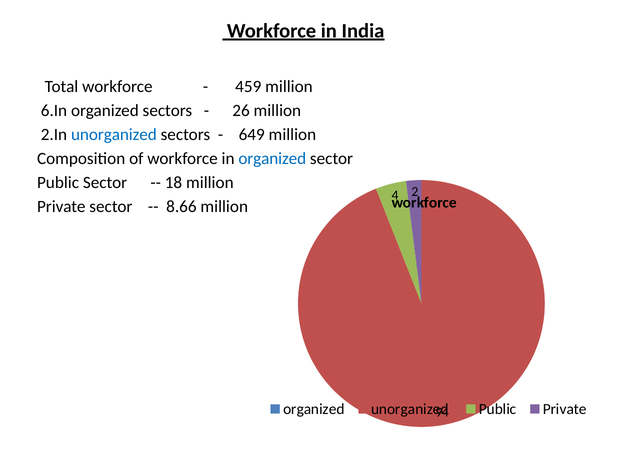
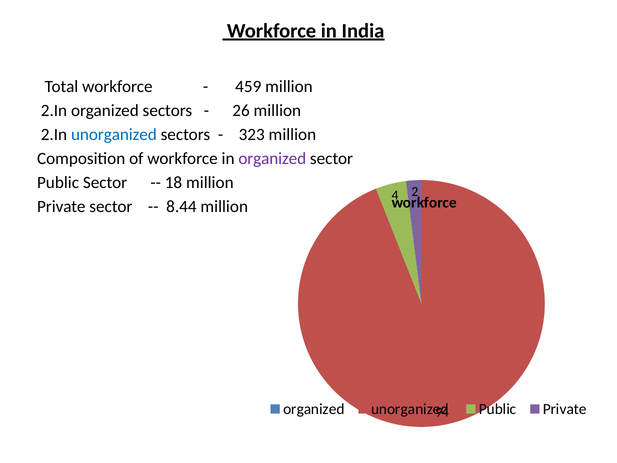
6.In: 6.In -> 2.In (54, 111)
649: 649 -> 323 (252, 135)
organized colour: blue -> purple (272, 159)
8.66: 8.66 -> 8.44 (181, 207)
